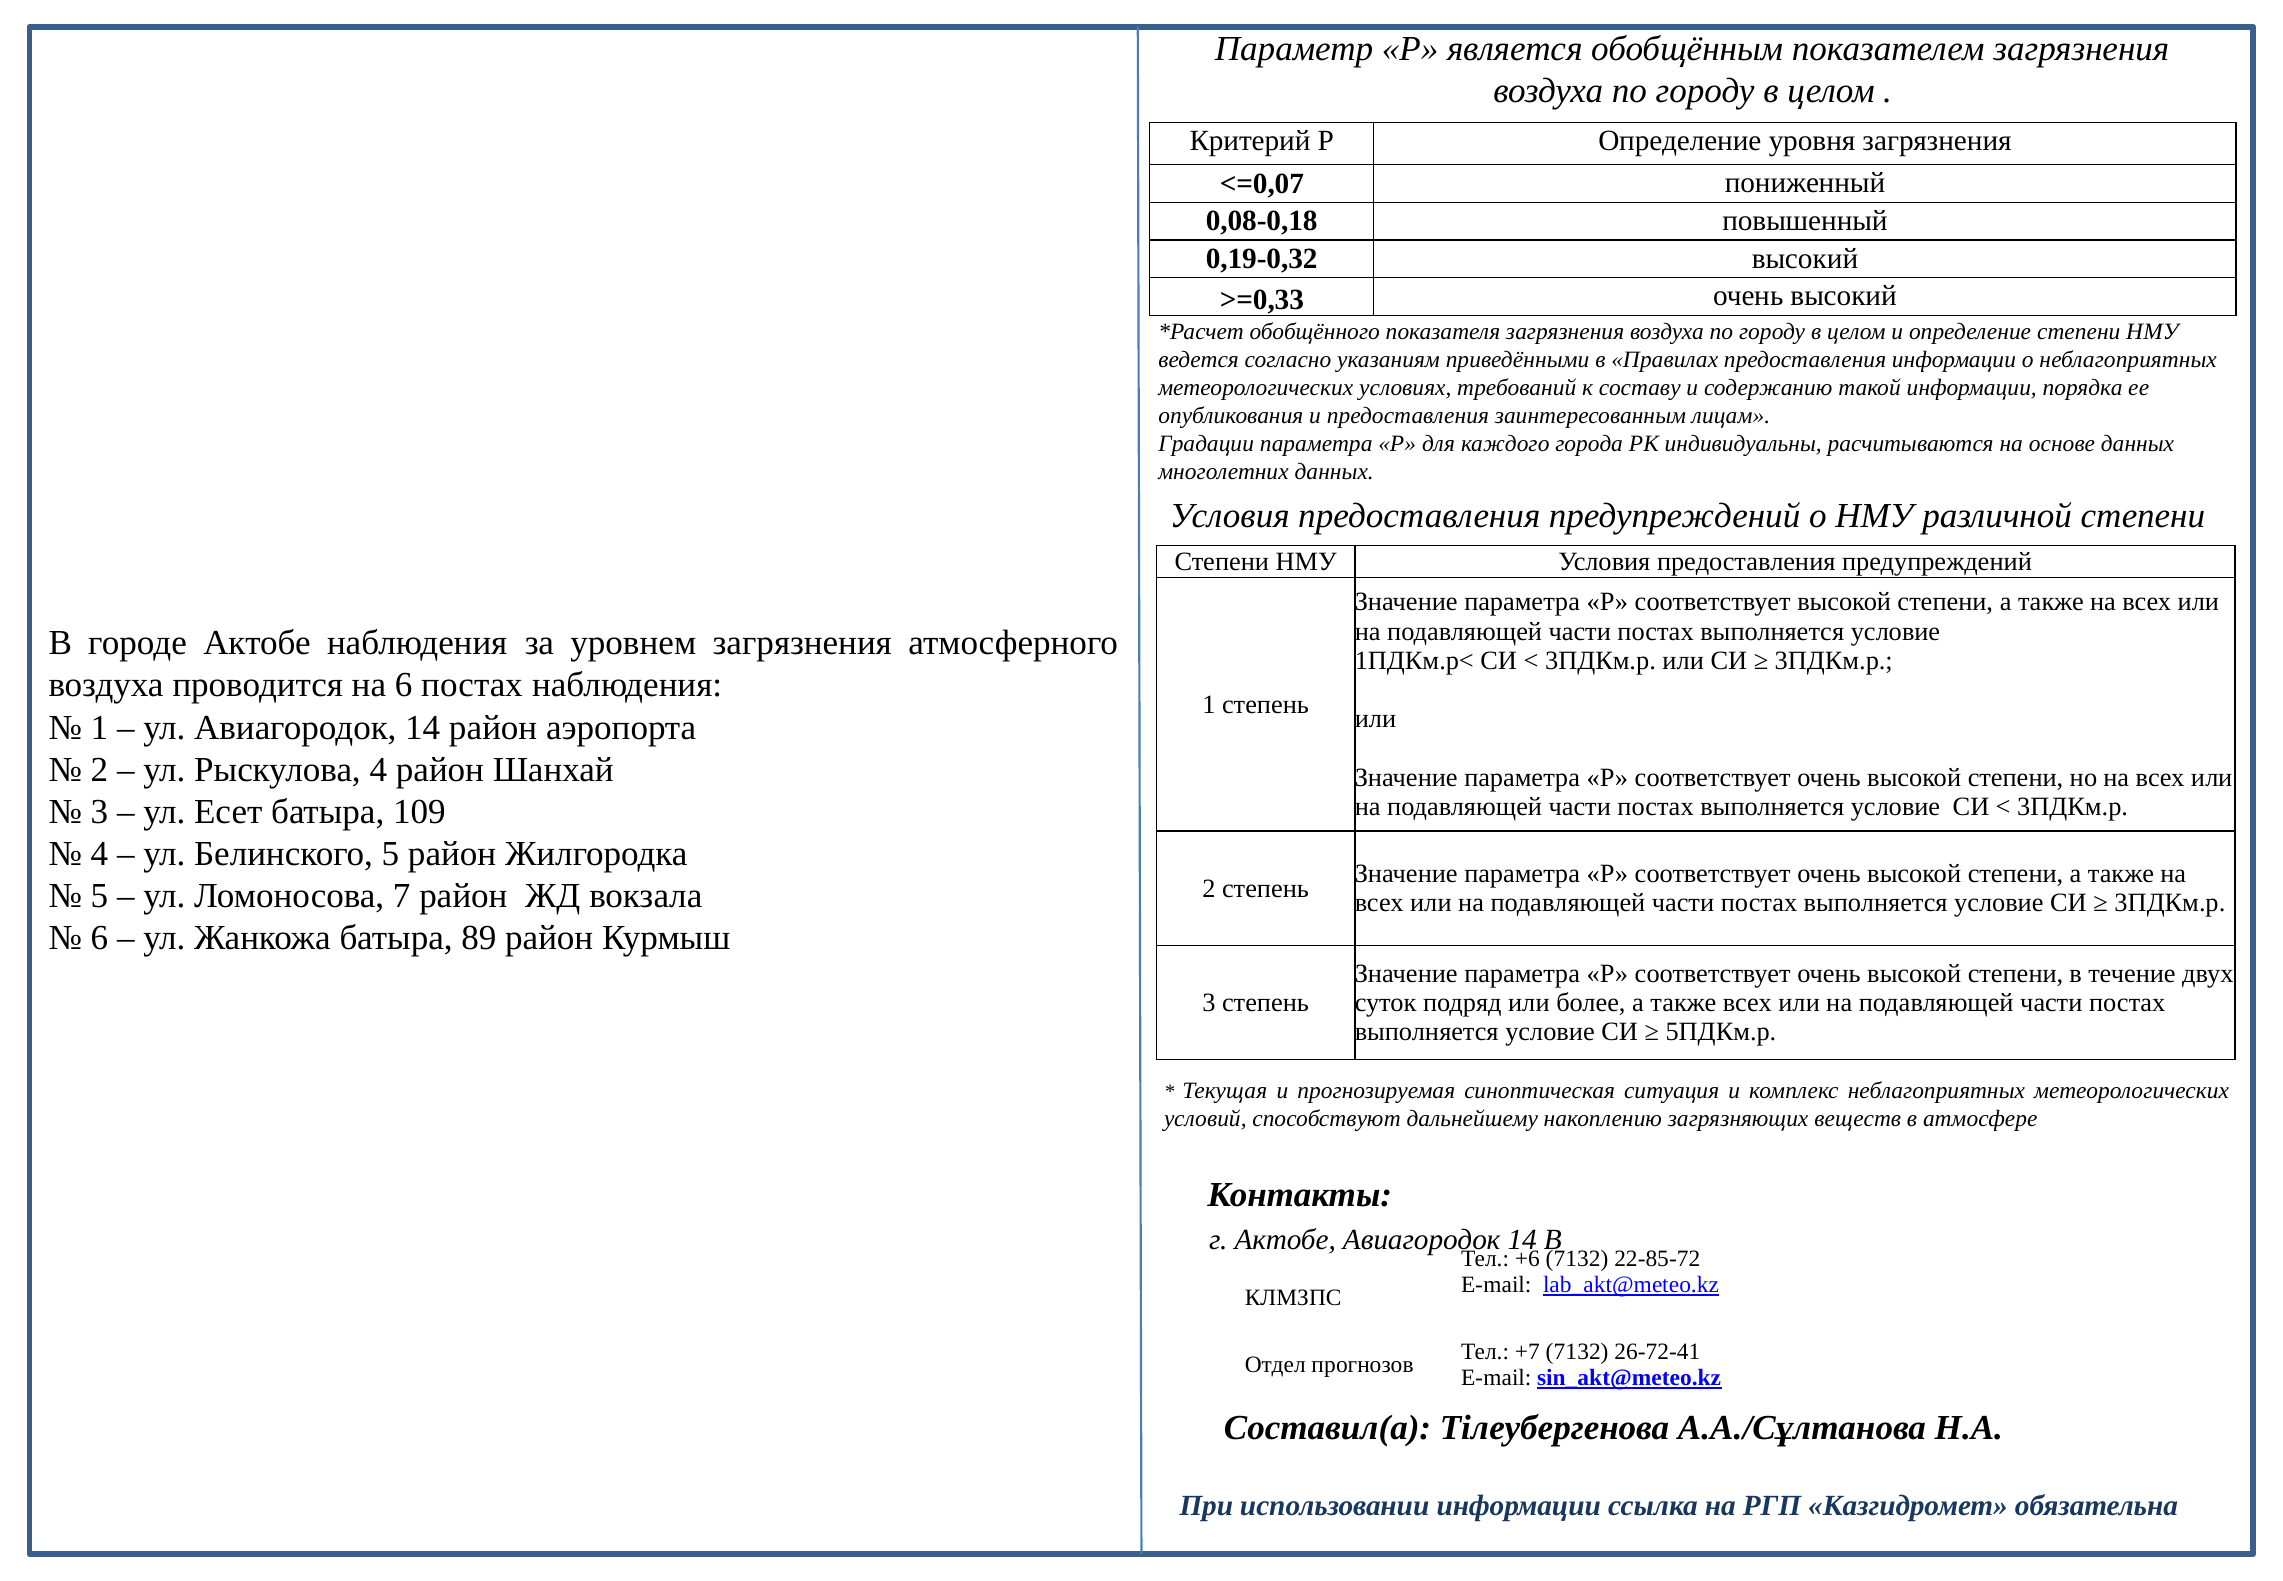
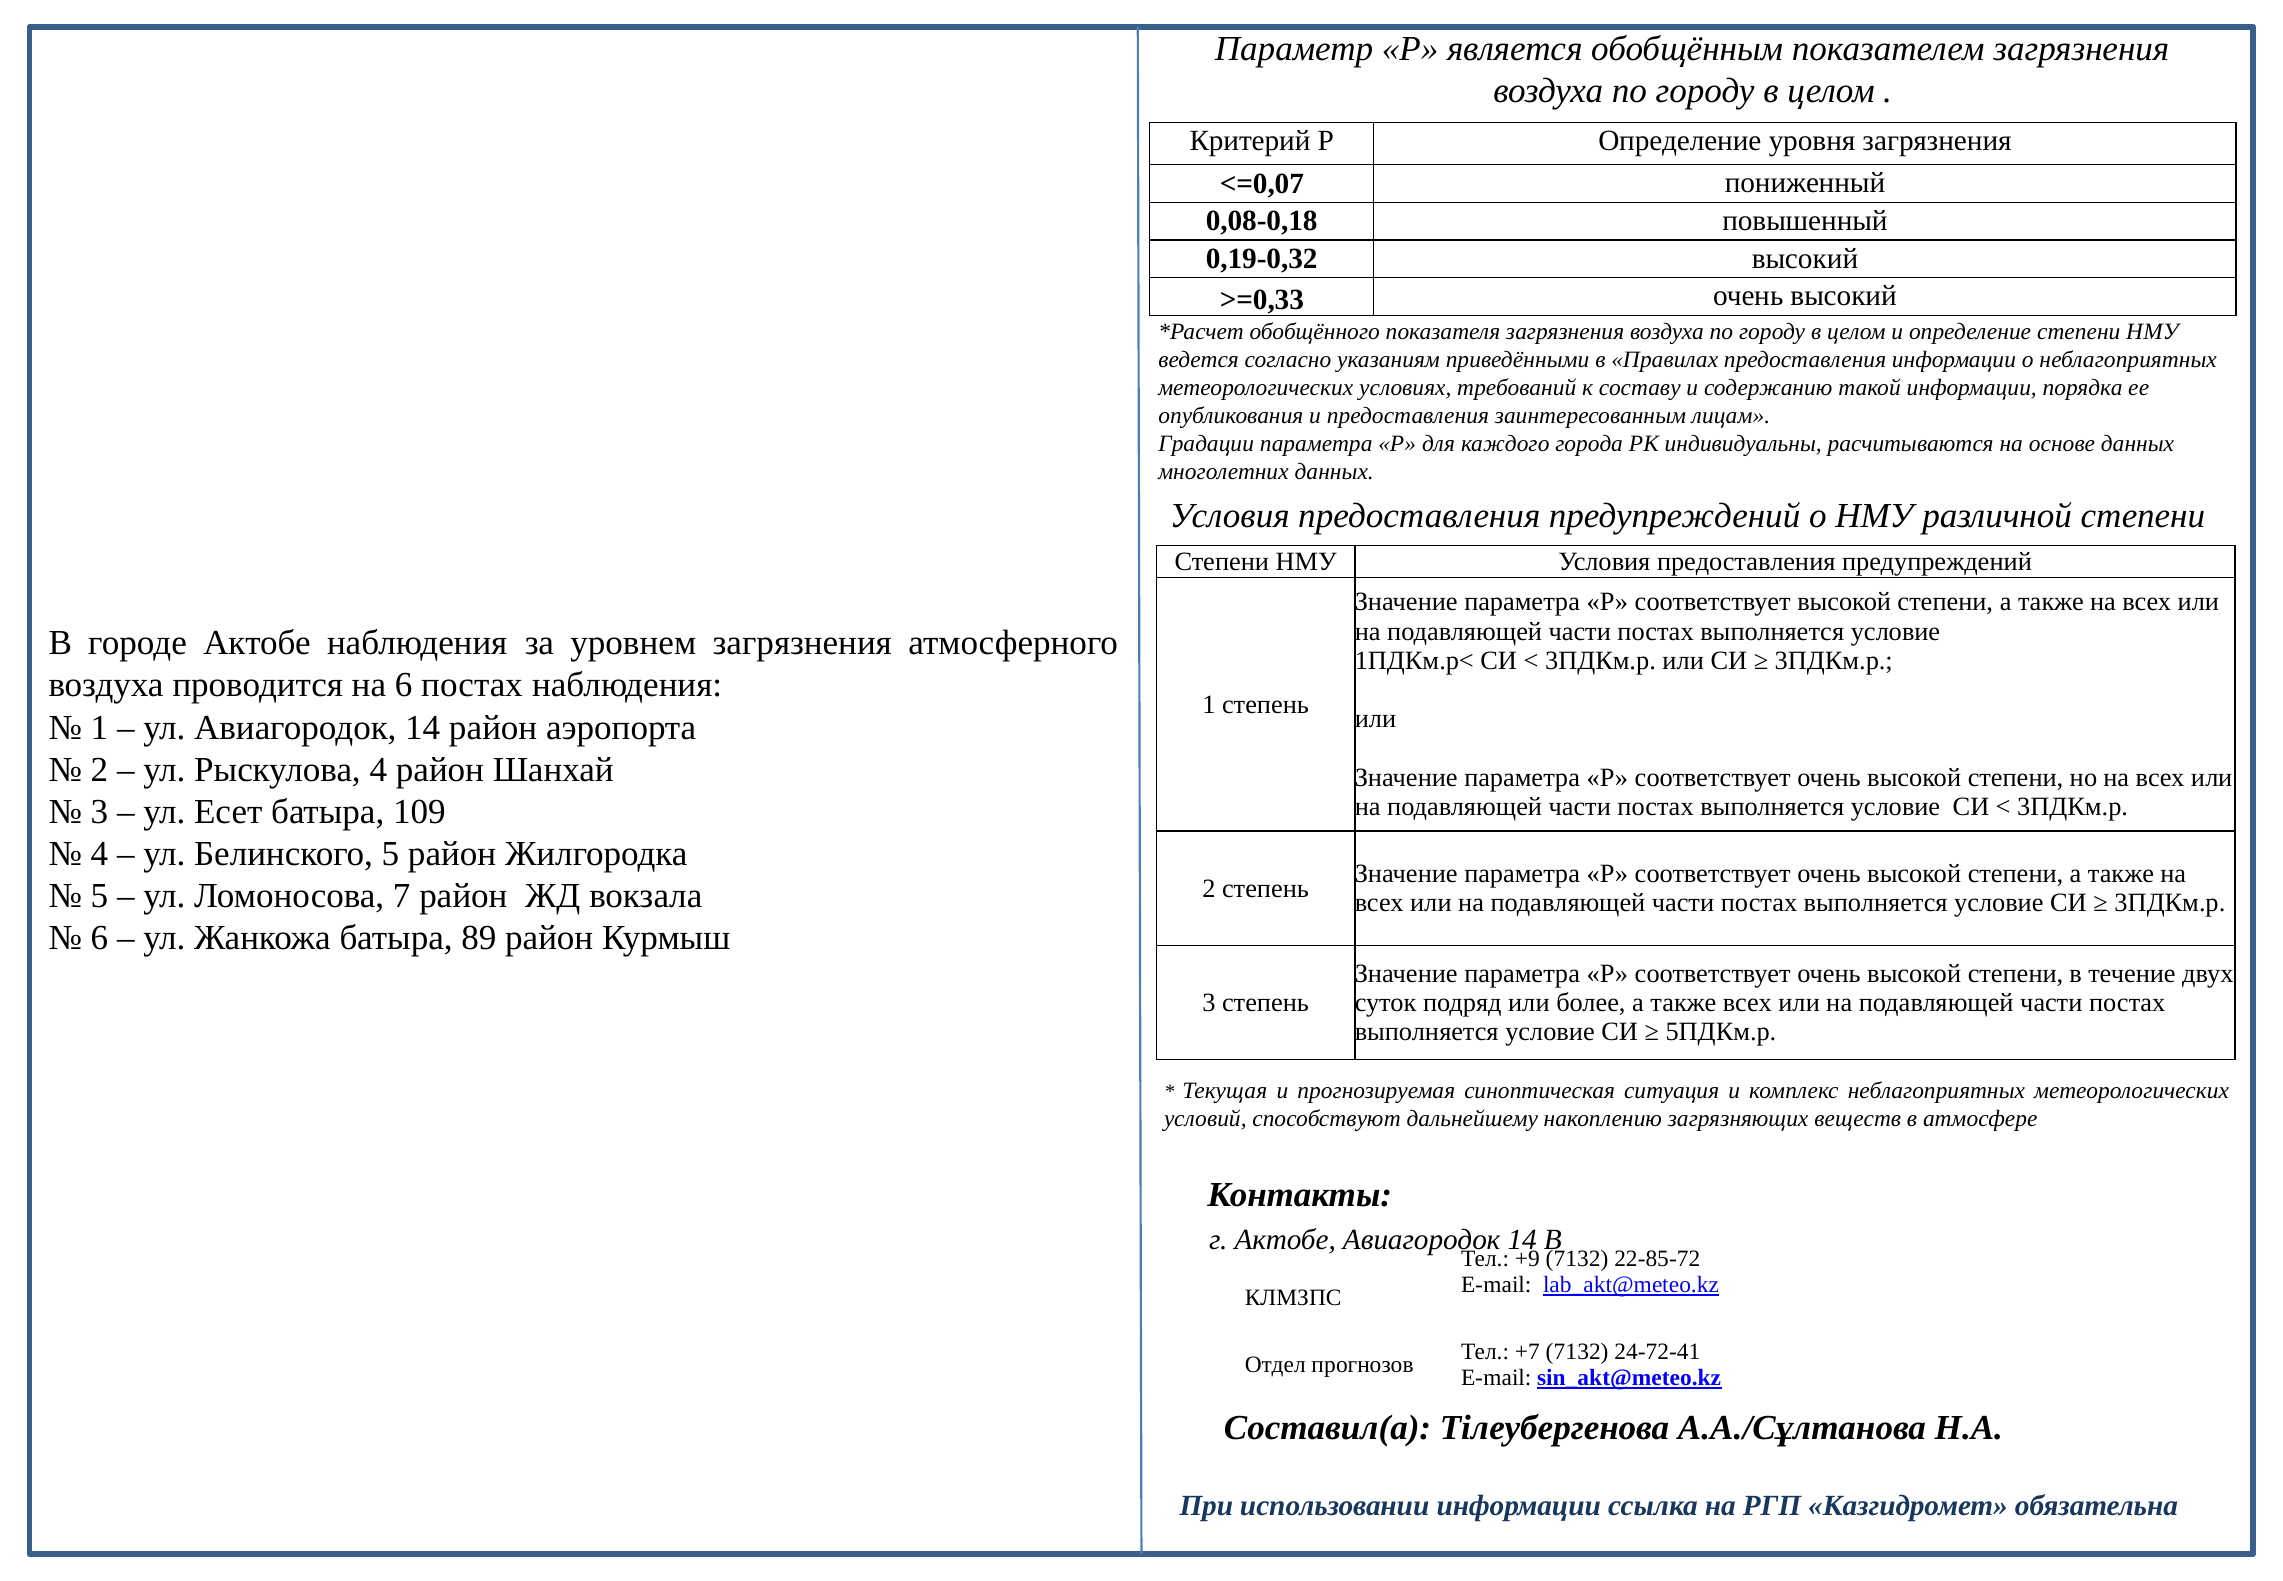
+6: +6 -> +9 (1527, 1258)
26-72-41: 26-72-41 -> 24-72-41 (1657, 1351)
